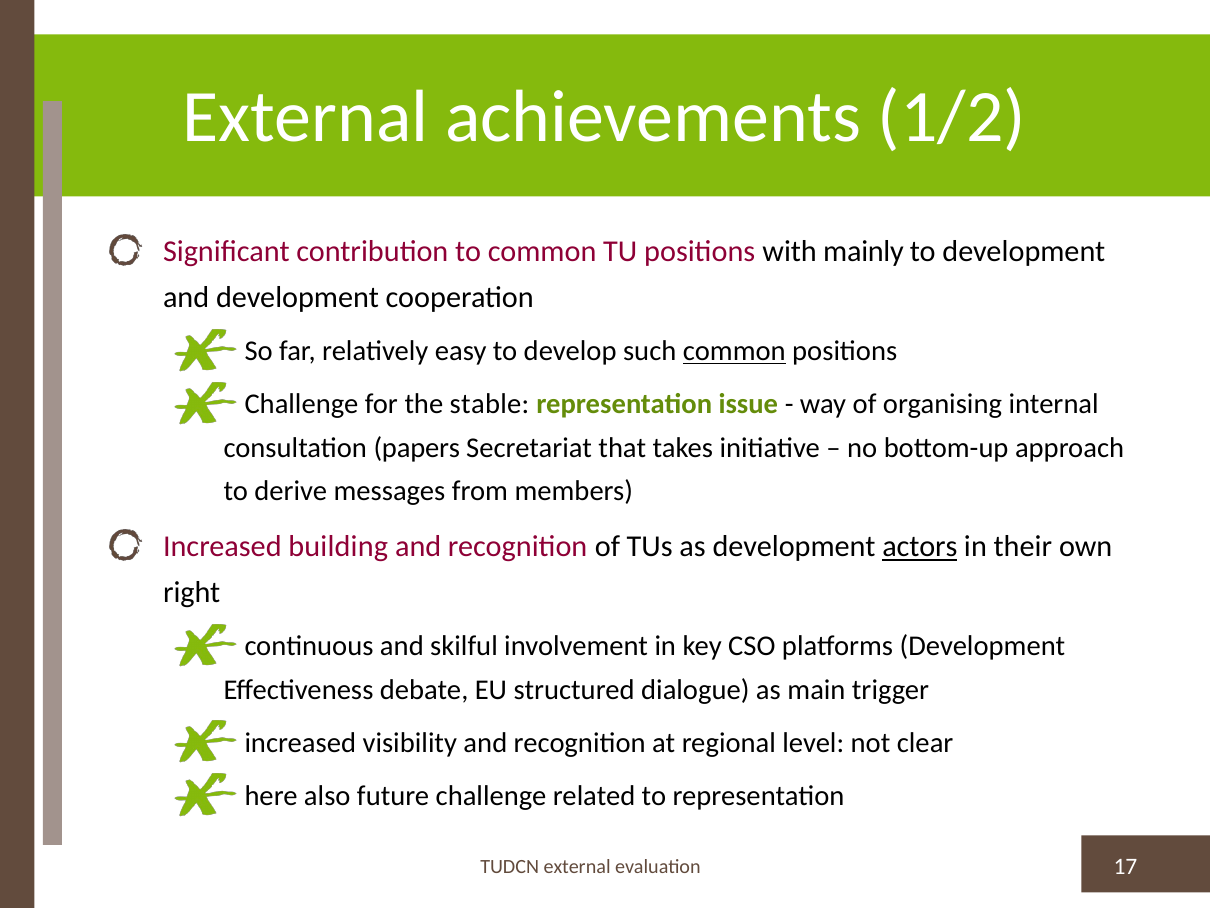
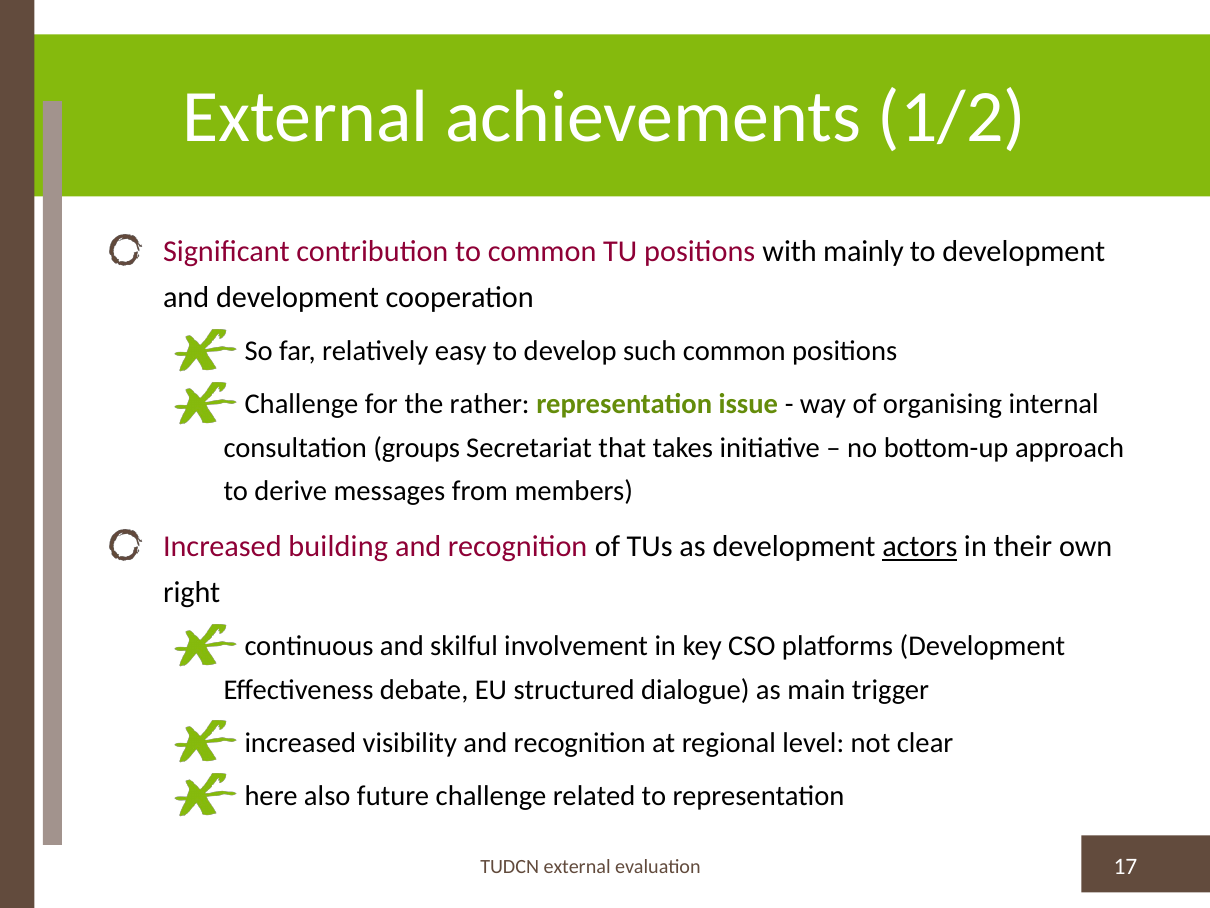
common underline: present -> none (734, 351)
stable: stable -> rather (490, 404)
papers: papers -> groups (417, 447)
